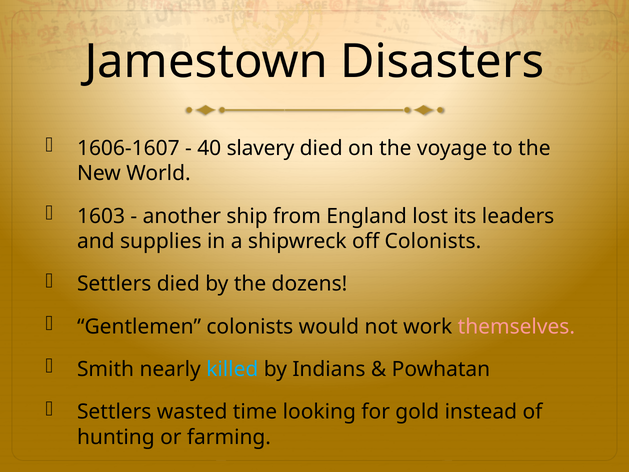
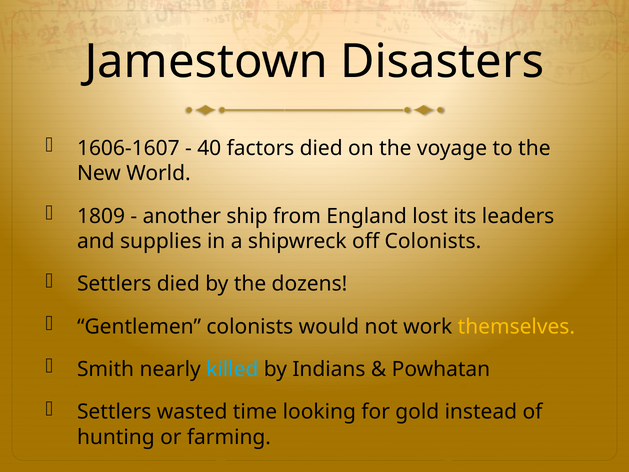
slavery: slavery -> factors (260, 148)
1603: 1603 -> 1809 (101, 216)
themselves colour: pink -> yellow (516, 326)
